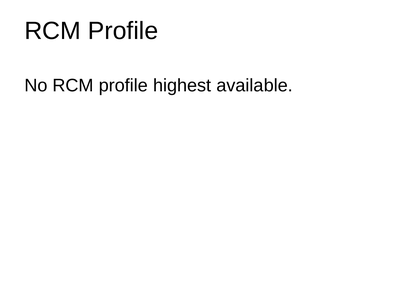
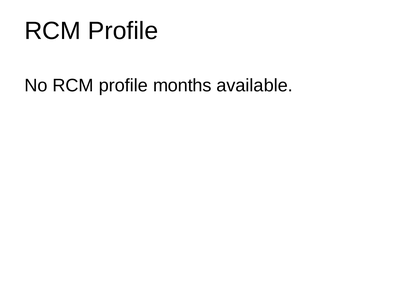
highest: highest -> months (182, 85)
